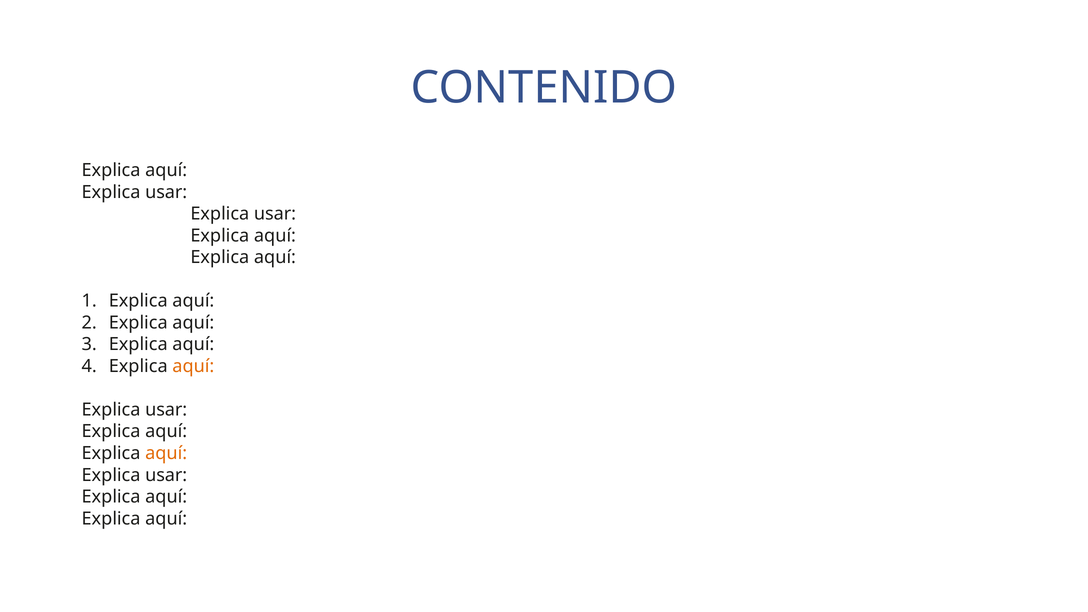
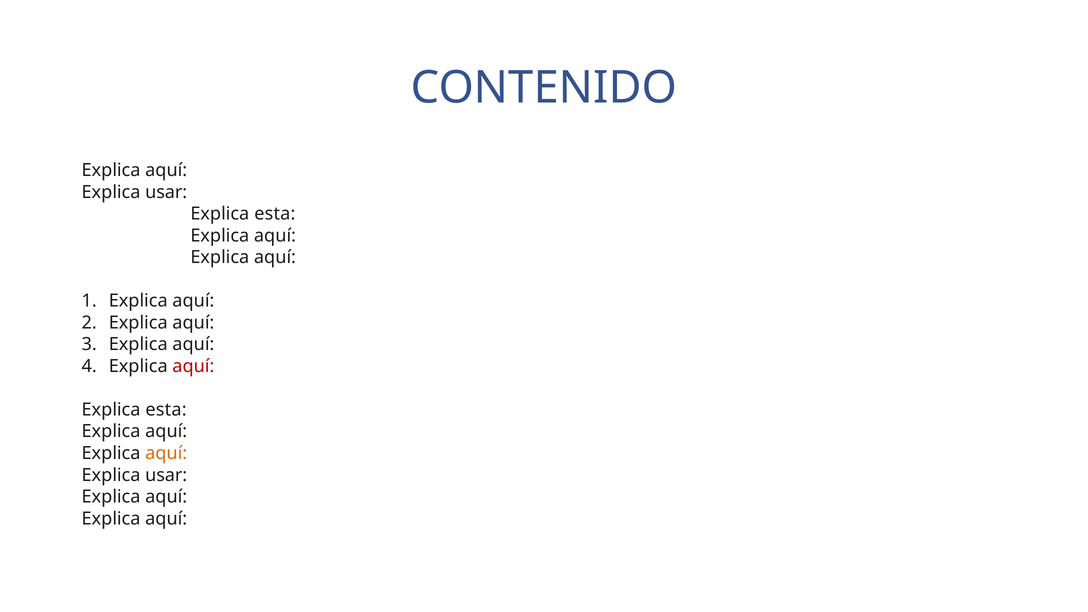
usar: usar -> esta (275, 214)
aquí colour: orange -> red (193, 366)
usar: usar -> esta (166, 410)
